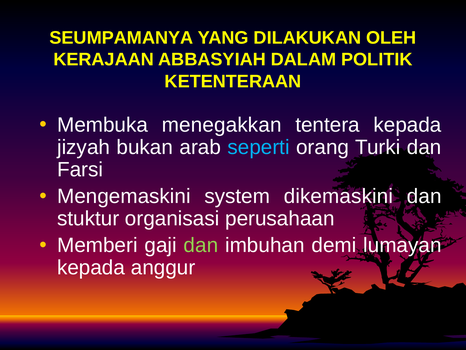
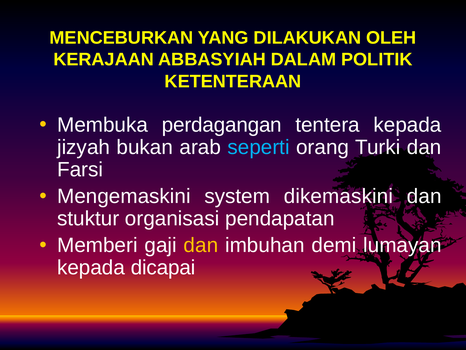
SEUMPAMANYA: SEUMPAMANYA -> MENCEBURKAN (121, 38)
menegakkan: menegakkan -> perdagangan (222, 125)
perusahaan: perusahaan -> pendapatan (280, 218)
dan colour: light green -> yellow (201, 245)
anggur: anggur -> dicapai (163, 267)
